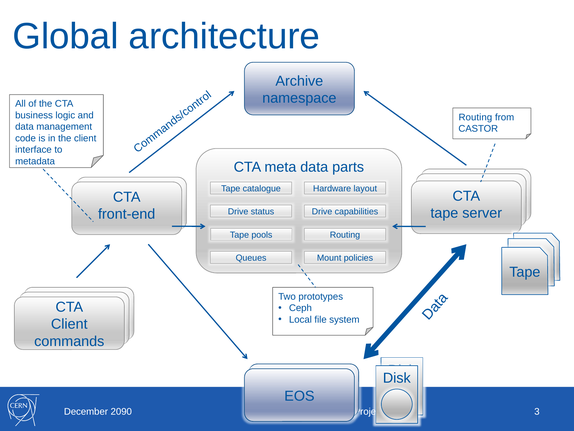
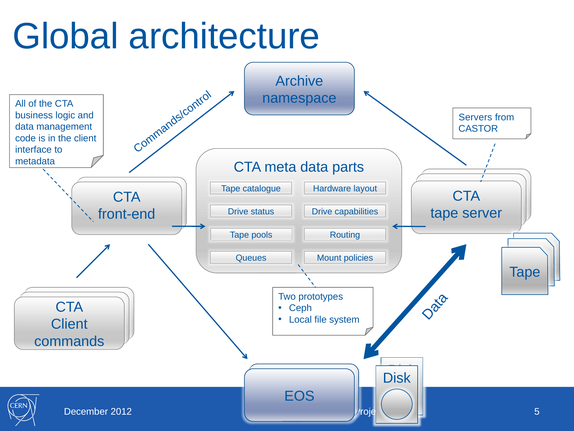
Routing: Routing -> Servers (475, 117)
2090: 2090 -> 2012 (121, 411)
3: 3 -> 5 (537, 411)
